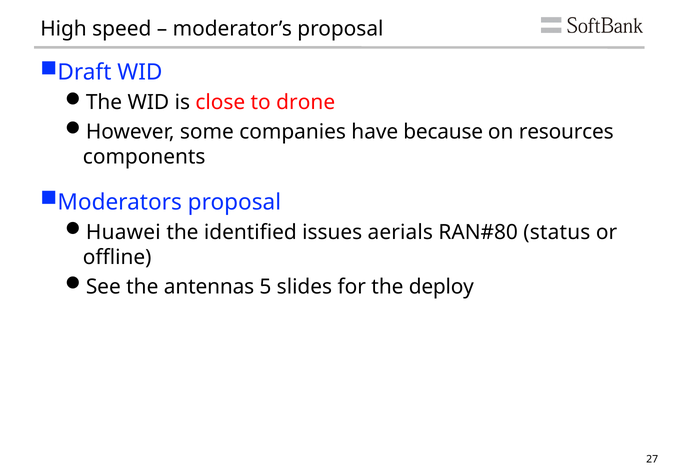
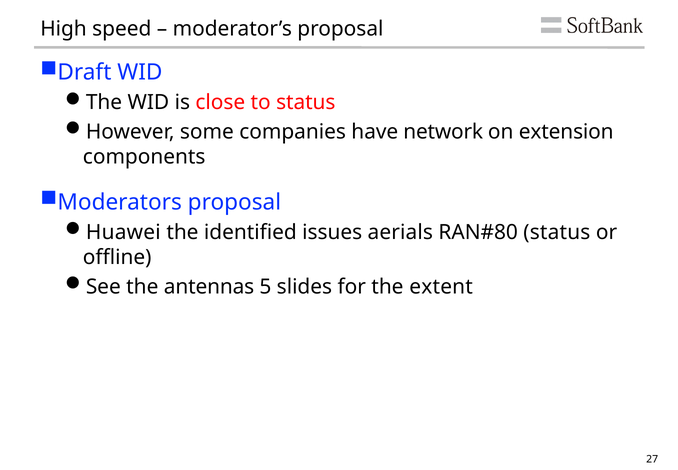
to drone: drone -> status (306, 102)
because: because -> network (443, 132)
resources: resources -> extension (566, 132)
deploy: deploy -> extent (441, 286)
